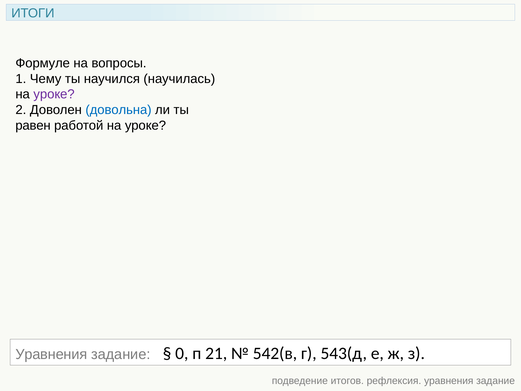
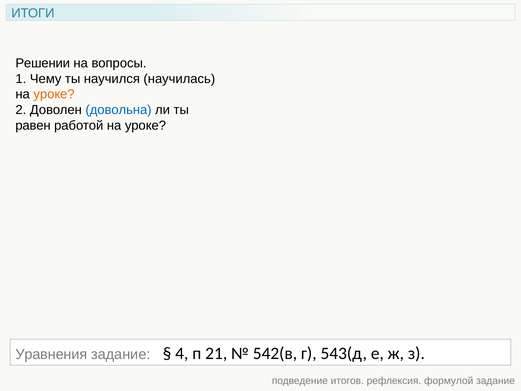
Формуле: Формуле -> Решении (43, 63)
уроке colour: purple -> orange (54, 94)
0: 0 -> 4 (182, 353)
рефлексия уравнения: уравнения -> формулой (449, 381)
